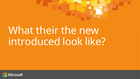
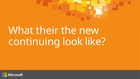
introduced: introduced -> continuing (34, 42)
